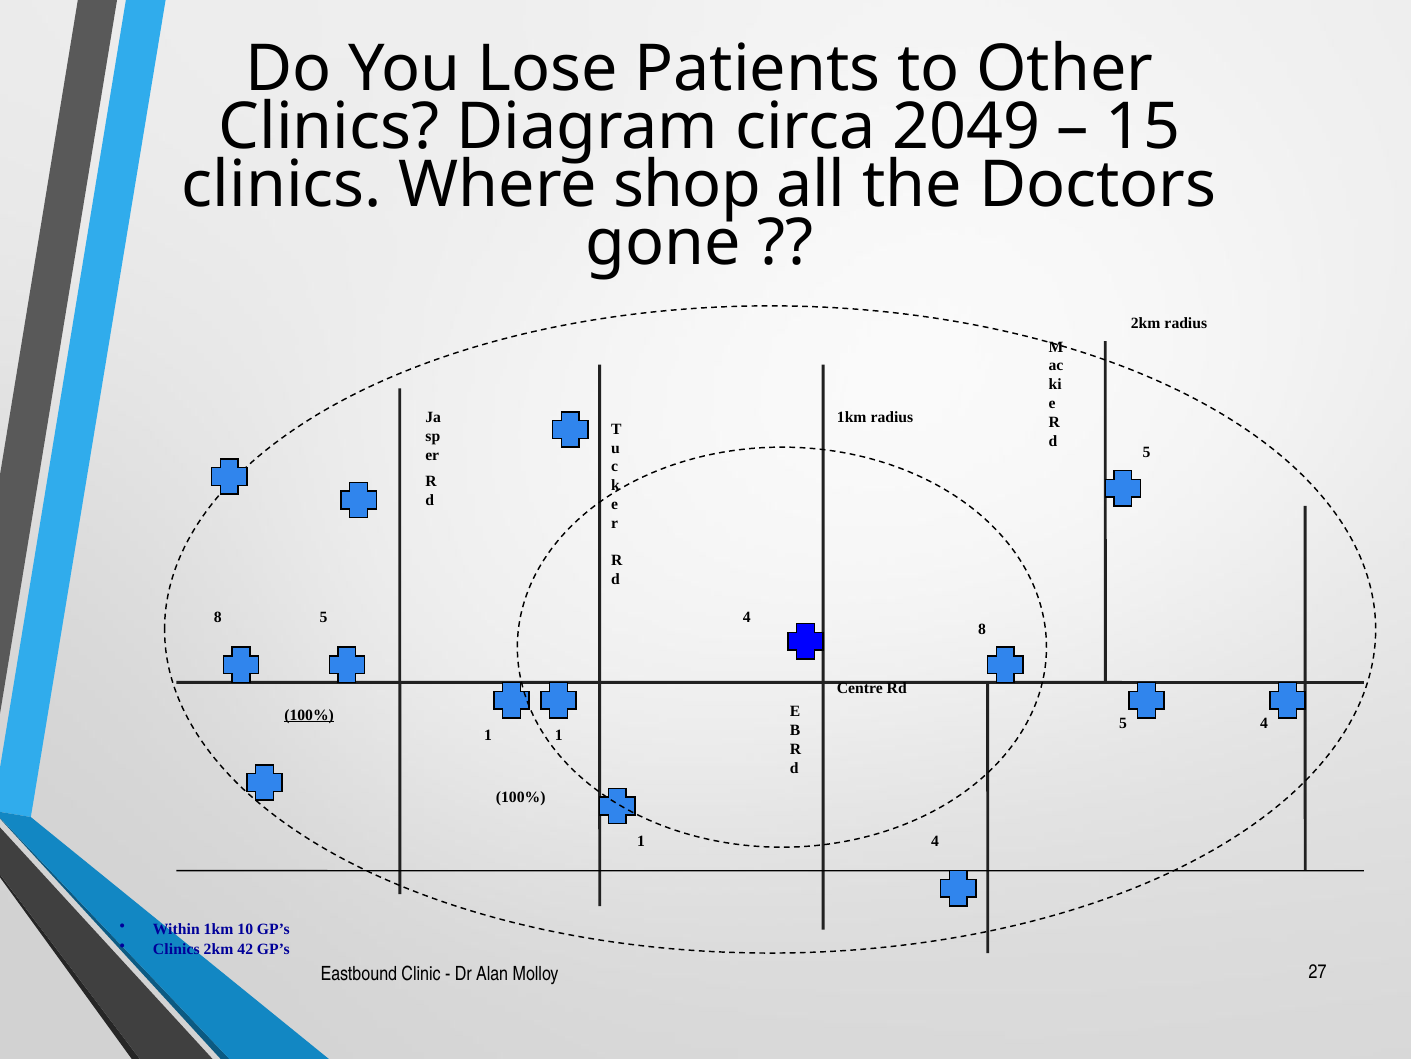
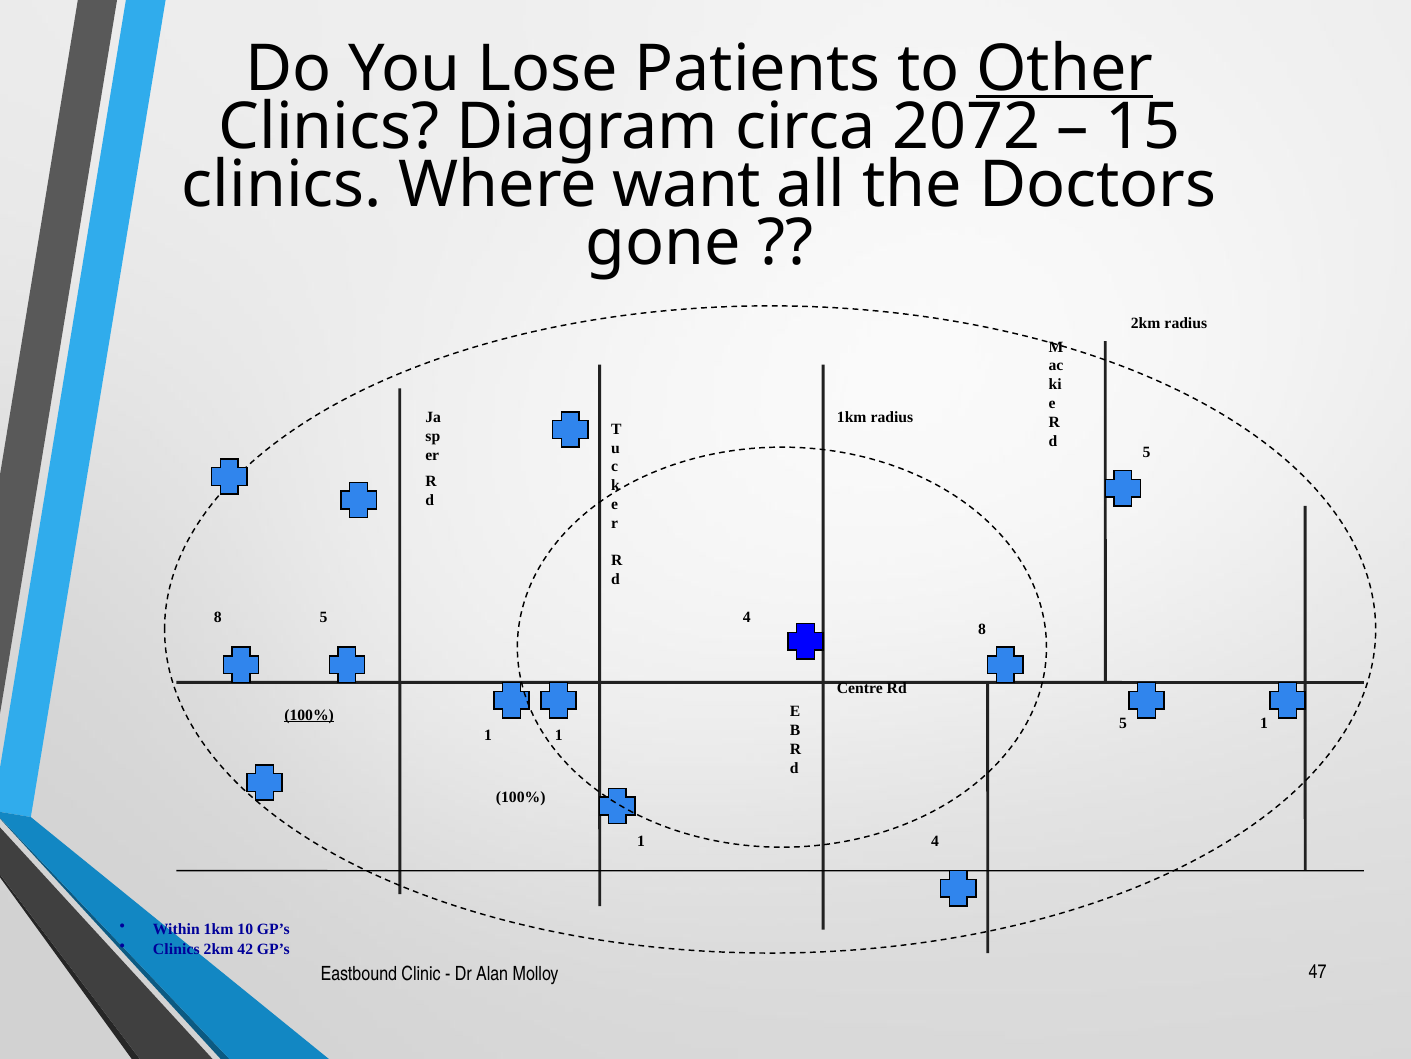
Other underline: none -> present (1065, 69)
2049: 2049 -> 2072 (966, 127)
shop: shop -> want (687, 185)
4: 4 -> 1 (1264, 723)
27: 27 -> 47 (1318, 972)
